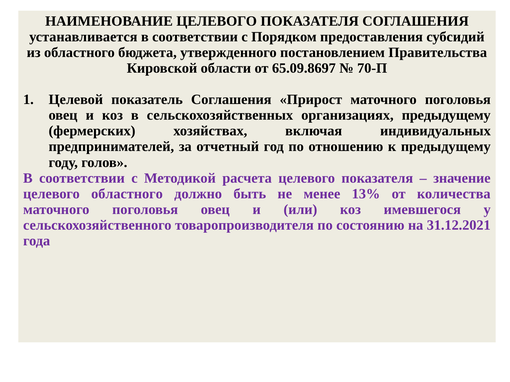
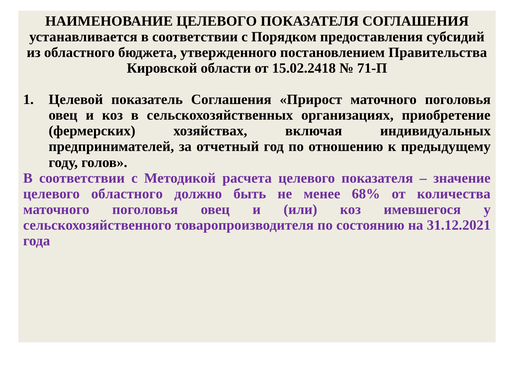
65.09.8697: 65.09.8697 -> 15.02.2418 (304, 68)
70-П: 70-П -> 71-П (372, 68)
организациях предыдущему: предыдущему -> приобретение (446, 115)
13%: 13% -> 68% (366, 194)
